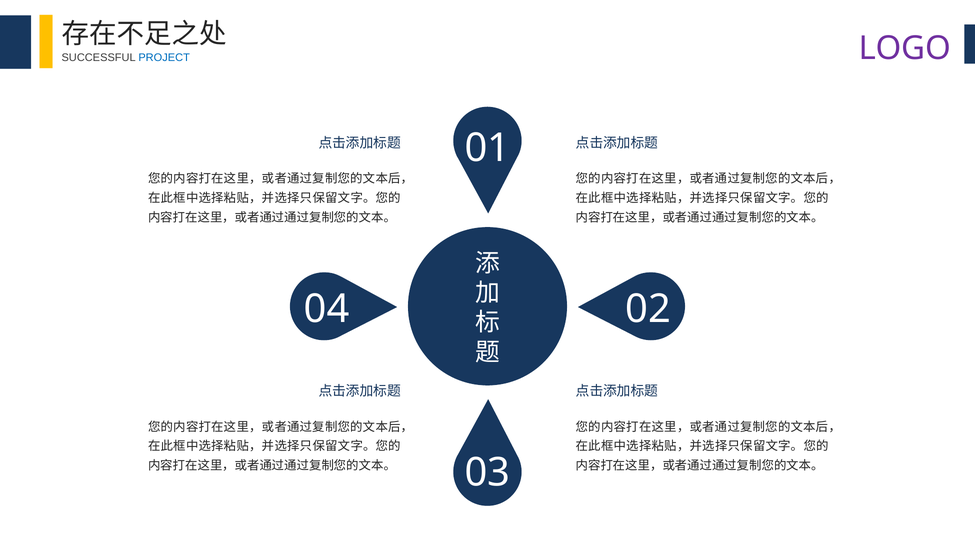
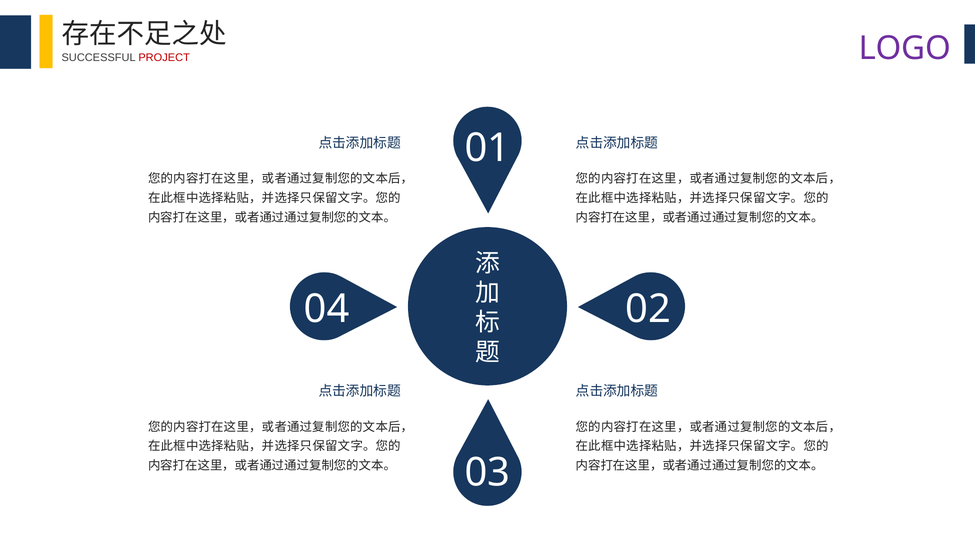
PROJECT colour: blue -> red (164, 58)
